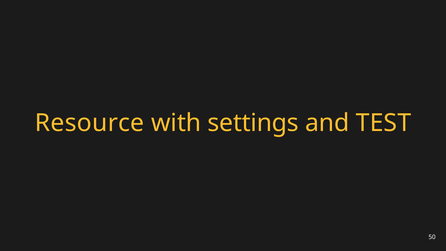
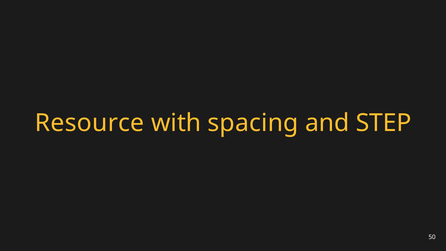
settings: settings -> spacing (253, 123)
TEST: TEST -> STEP (384, 123)
